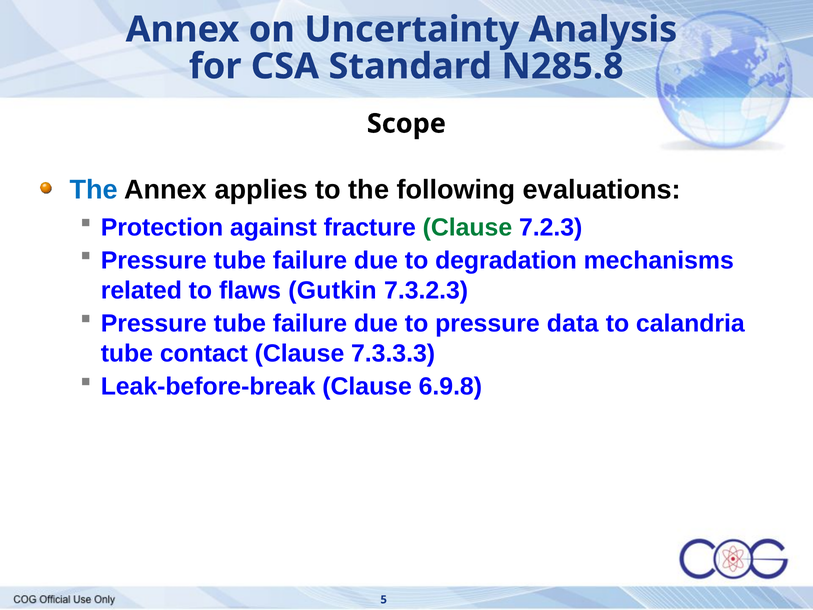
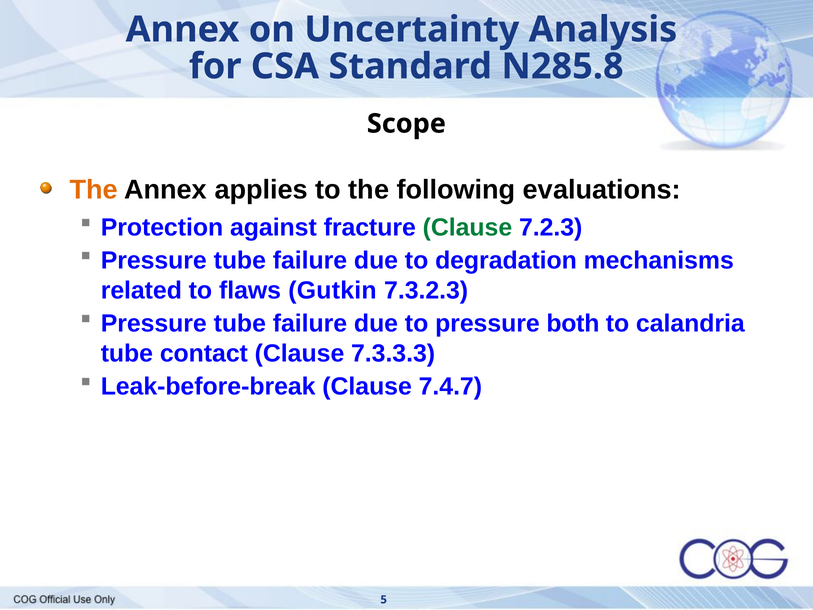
The colour: blue -> orange (94, 190)
data: data -> both (573, 324)
6.9.8: 6.9.8 -> 7.4.7 (450, 387)
